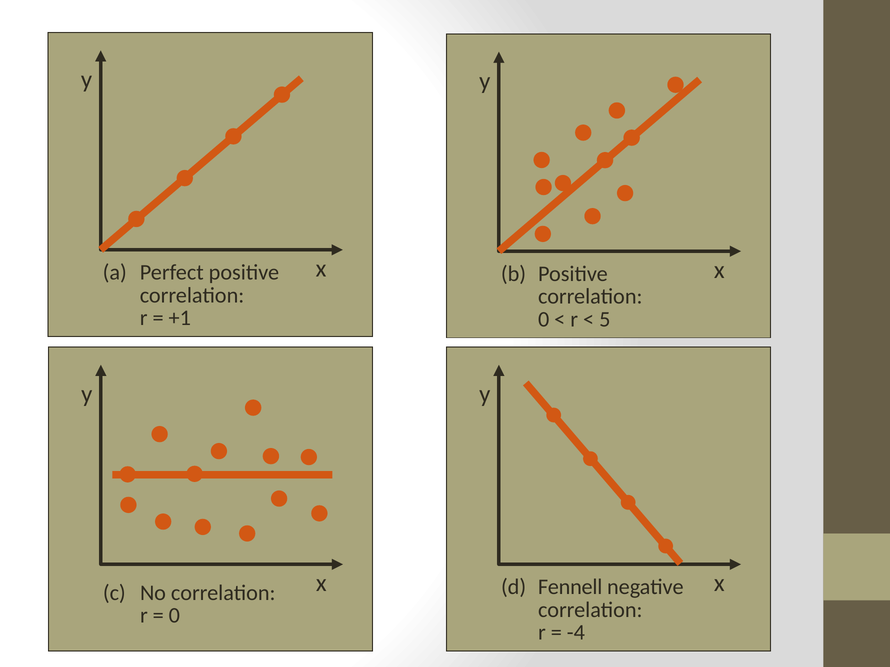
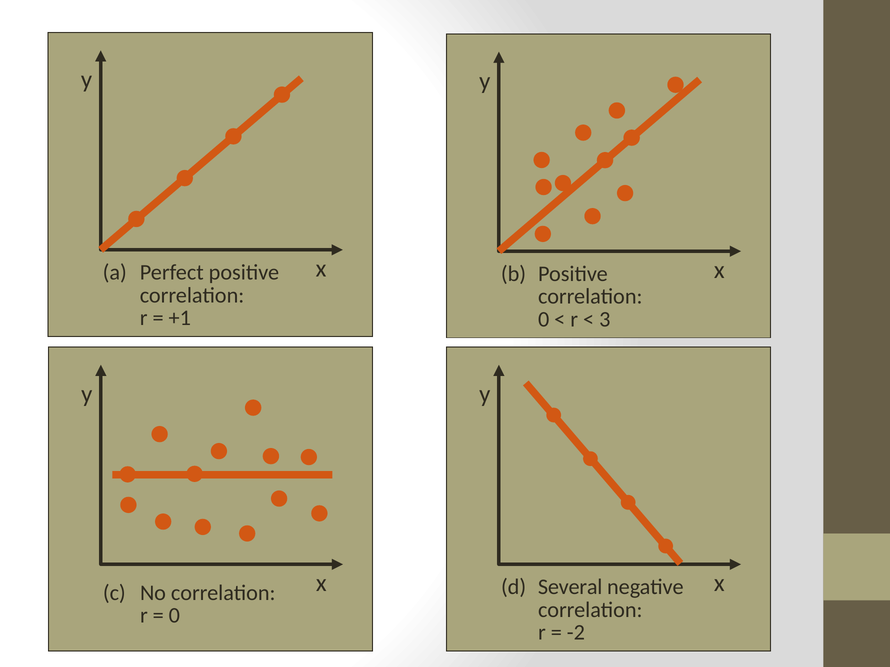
5: 5 -> 3 (605, 320)
Fennell: Fennell -> Several (570, 587)
-4: -4 -> -2 (576, 633)
